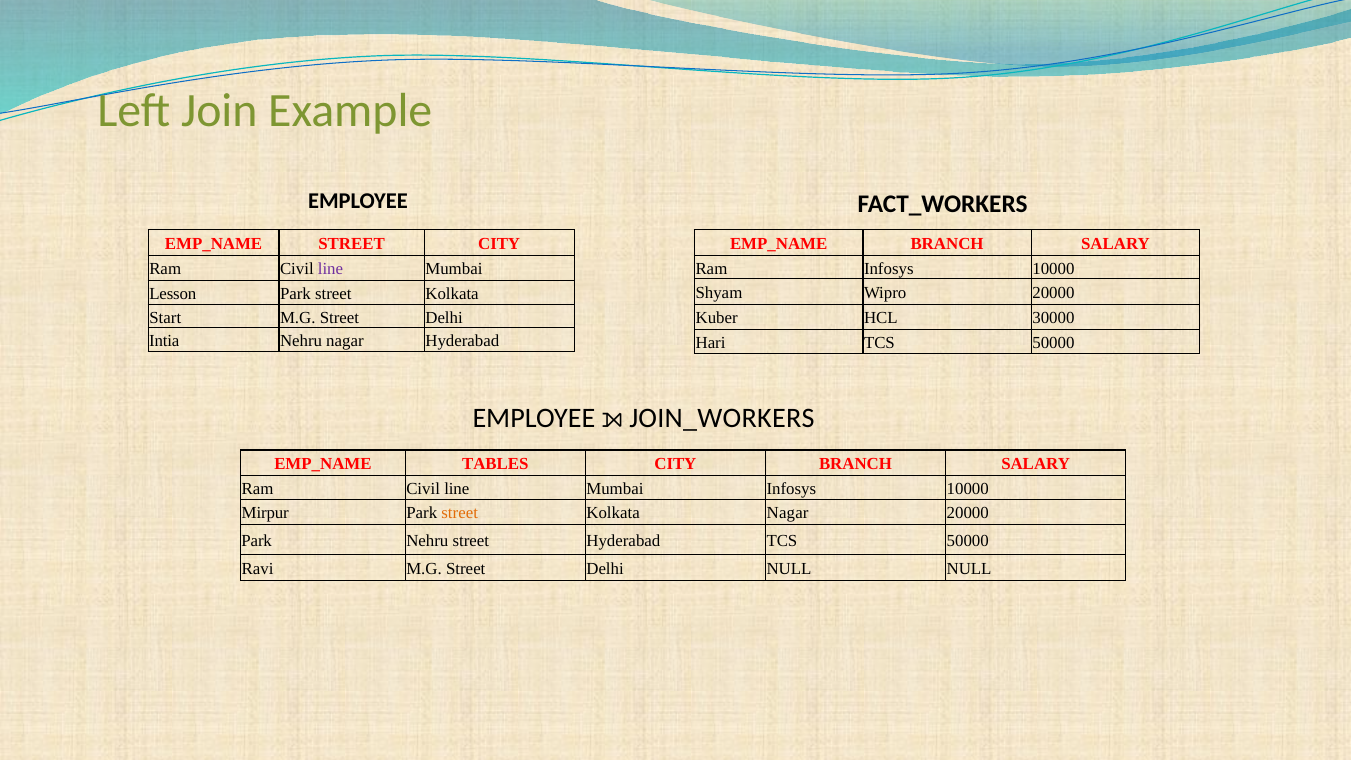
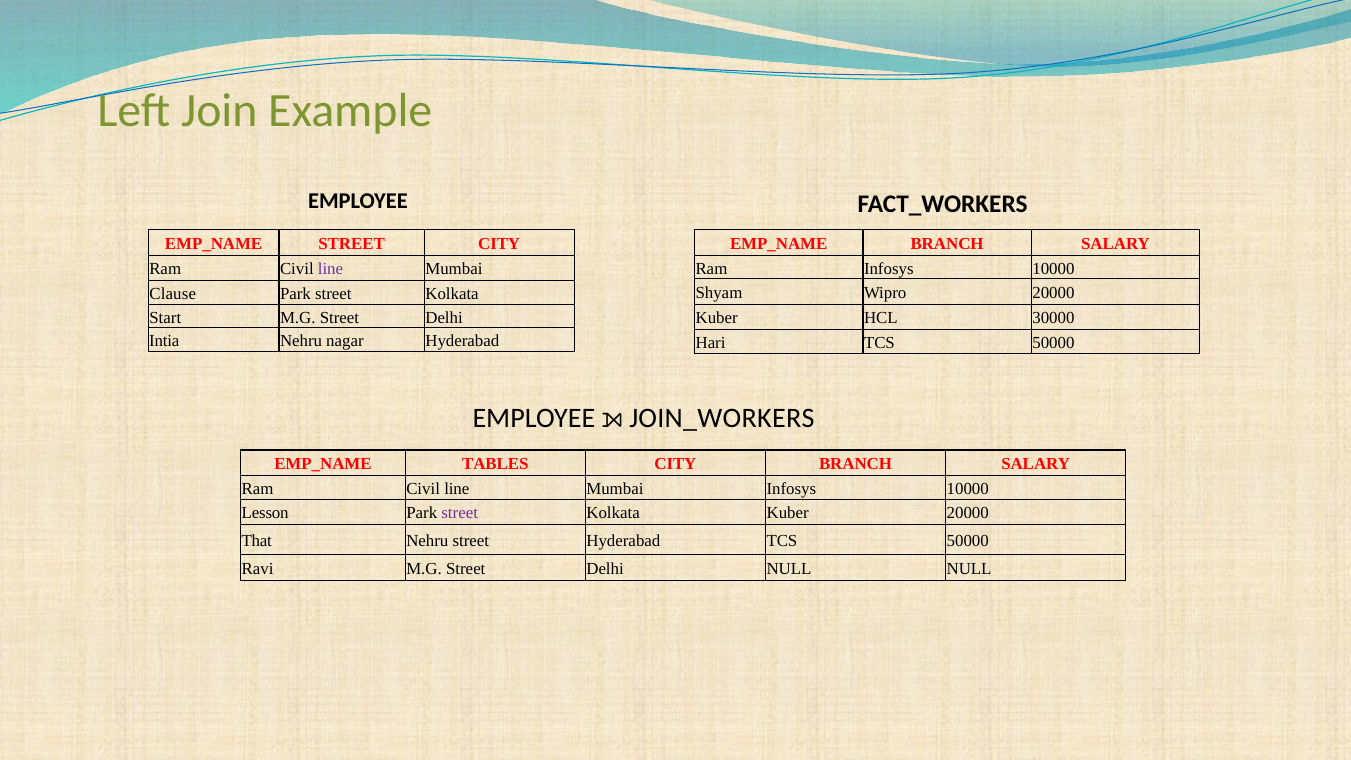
Lesson: Lesson -> Clause (173, 294)
Mirpur: Mirpur -> Lesson (265, 513)
street colour: orange -> purple (460, 513)
Kolkata Nagar: Nagar -> Kuber (788, 513)
Park: Park -> That (257, 541)
